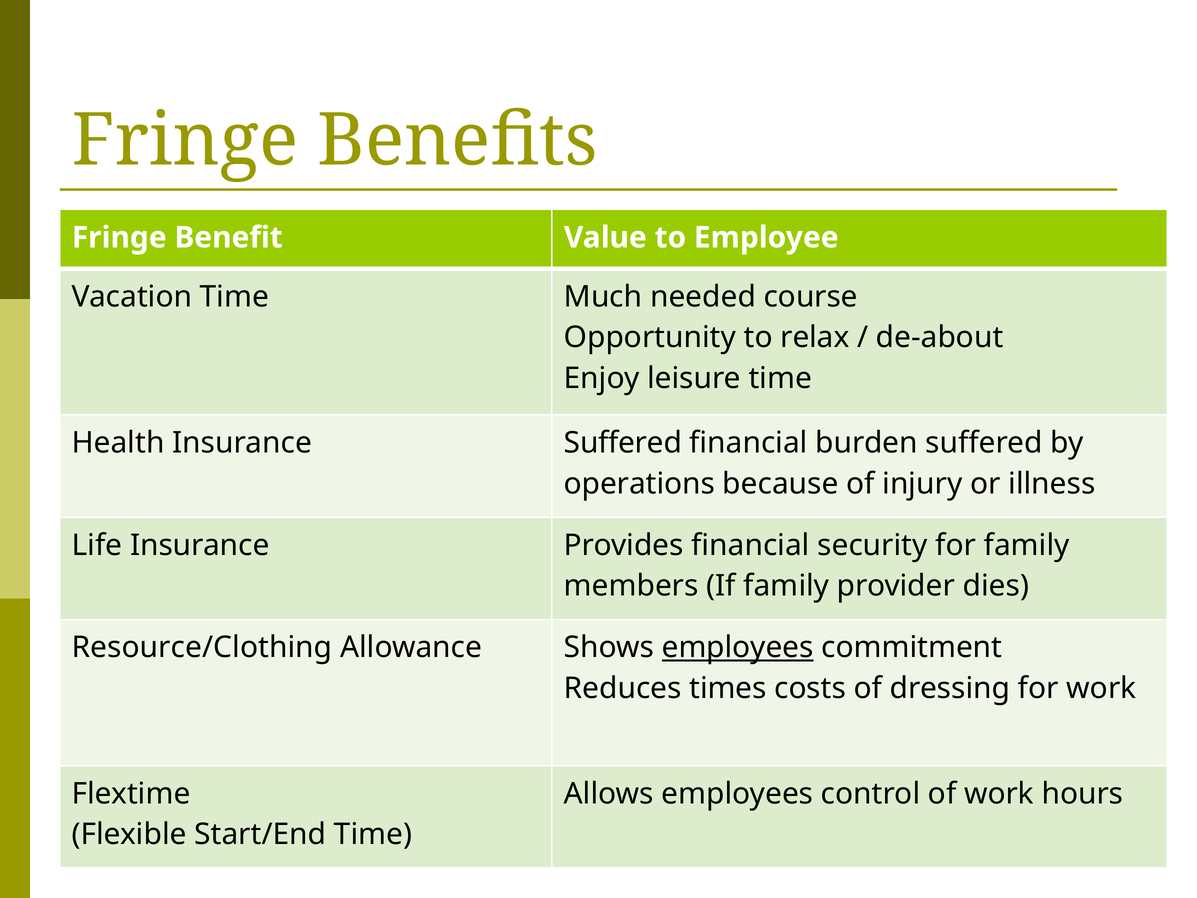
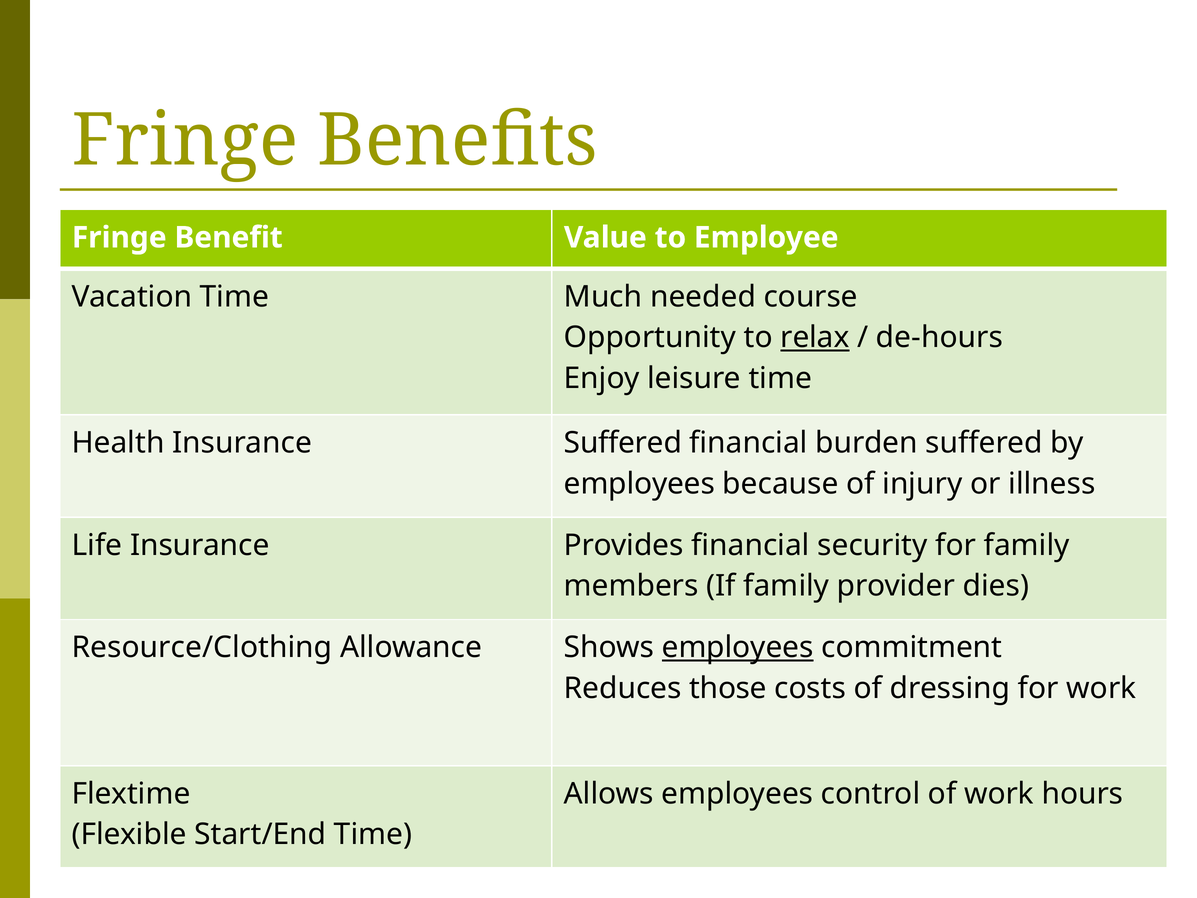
relax underline: none -> present (815, 337)
de-about: de-about -> de-hours (940, 337)
operations: operations -> employees (639, 484)
times: times -> those (728, 688)
